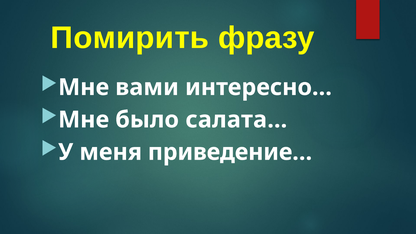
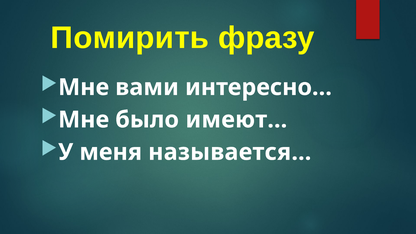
салата…: салата… -> имеют… (236, 120)
приведение…: приведение… -> называется… (230, 152)
